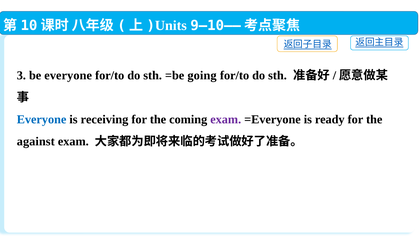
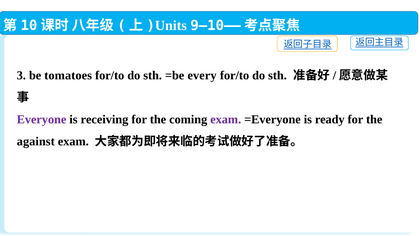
be everyone: everyone -> tomatoes (68, 75)
going: going -> every (202, 75)
Everyone colour: blue -> purple (42, 120)
